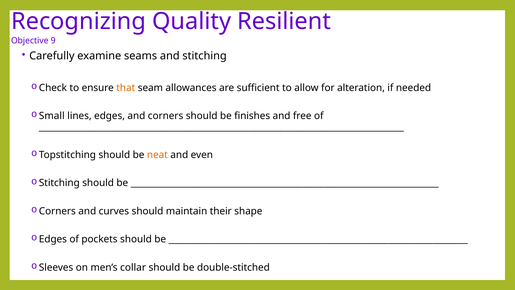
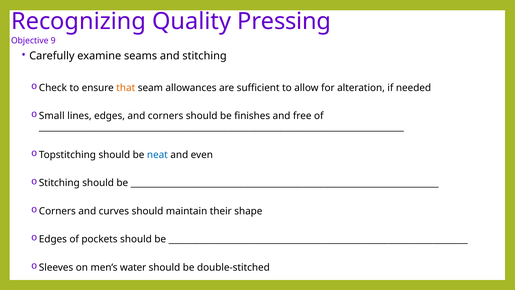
Resilient: Resilient -> Pressing (284, 21)
neat colour: orange -> blue (157, 155)
collar: collar -> water (133, 267)
